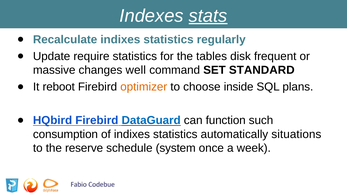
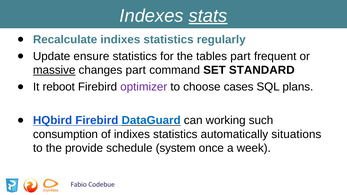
require: require -> ensure (91, 56)
tables disk: disk -> part (240, 56)
massive underline: none -> present (54, 70)
changes well: well -> part (136, 70)
optimizer colour: orange -> purple (144, 87)
inside: inside -> cases (239, 87)
function: function -> working (226, 121)
reserve: reserve -> provide (84, 148)
